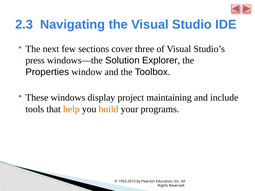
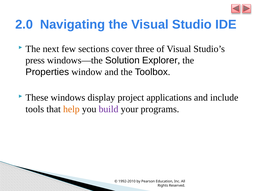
2.3: 2.3 -> 2.0 (24, 24)
maintaining: maintaining -> applications (169, 98)
build colour: orange -> purple (109, 109)
